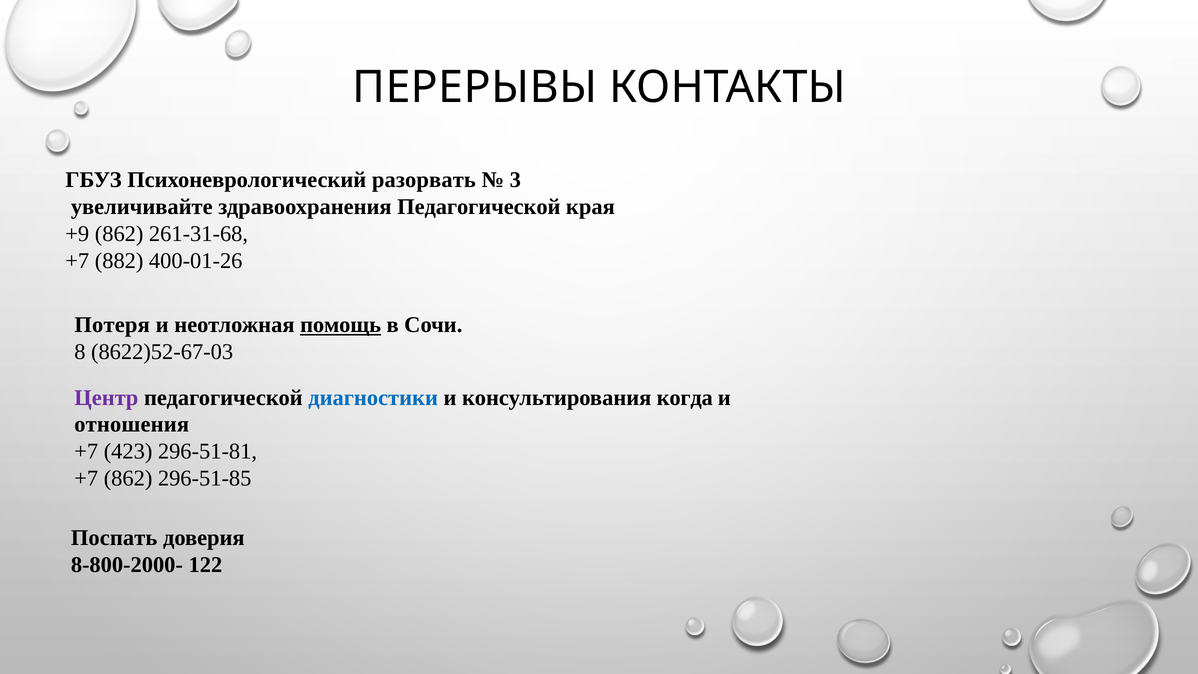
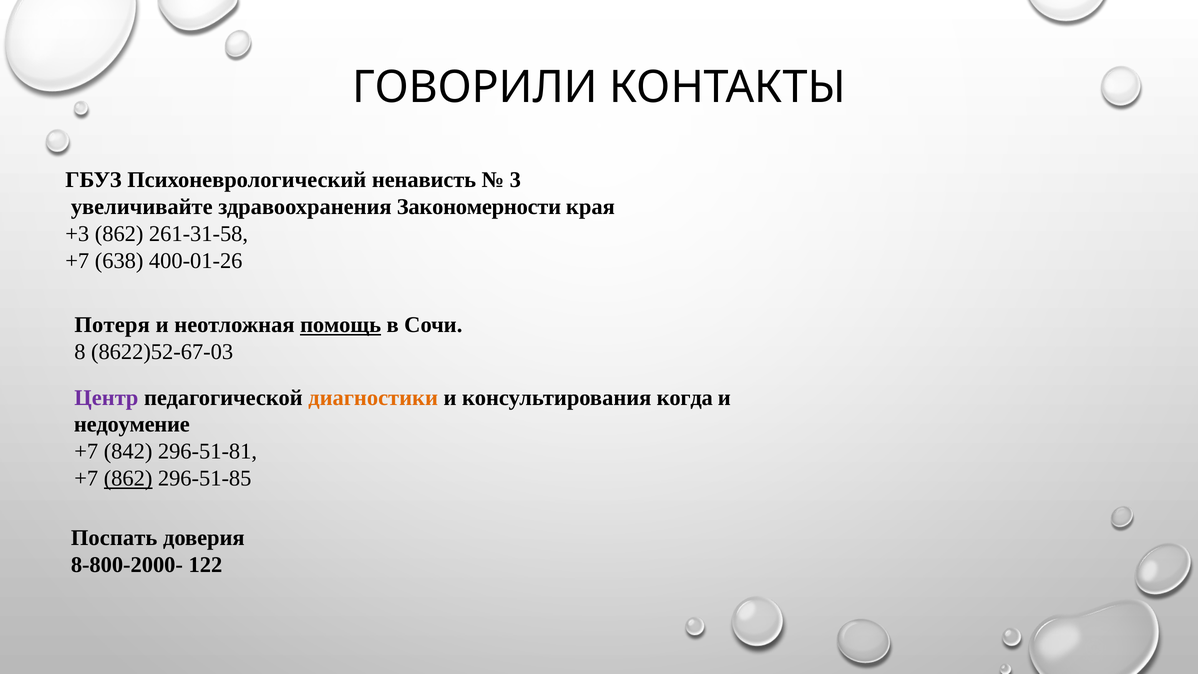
ПЕРЕРЫВЫ: ПЕРЕРЫВЫ -> ГОВОРИЛИ (475, 88)
разорвать: разорвать -> ненависть (424, 180)
здравоохранения Педагогической: Педагогической -> Закономерности (479, 207)
+9: +9 -> +3 (77, 234)
261-31-68: 261-31-68 -> 261-31-58 (199, 234)
882: 882 -> 638 (119, 261)
диагностики colour: blue -> orange (373, 398)
отношения: отношения -> недоумение (132, 424)
423: 423 -> 842 (128, 451)
862 underline: none -> present (128, 478)
